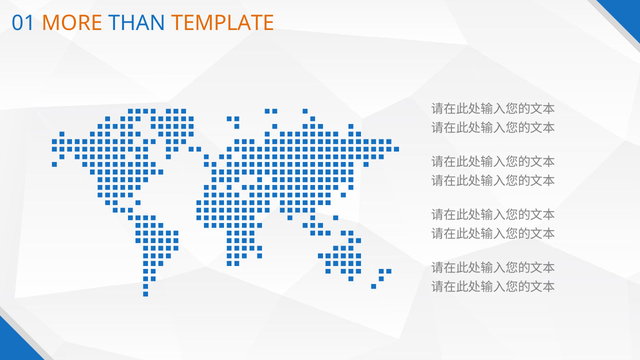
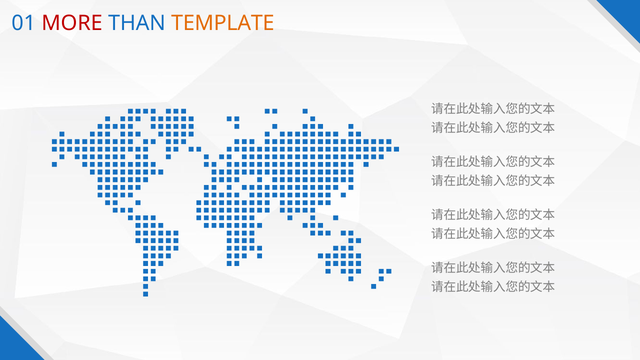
MORE colour: orange -> red (72, 23)
